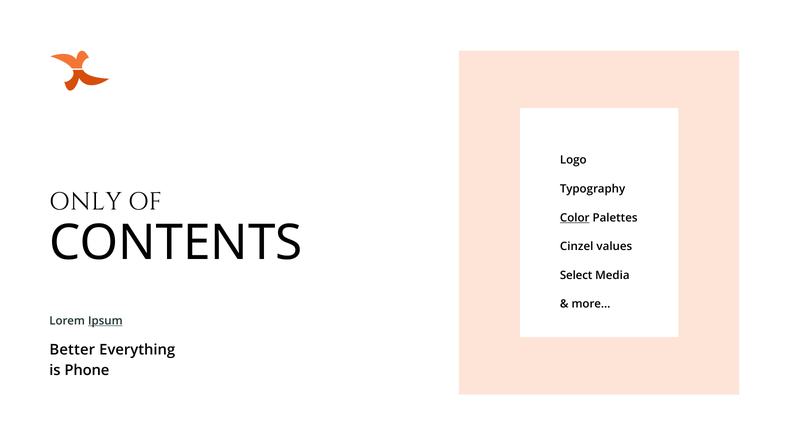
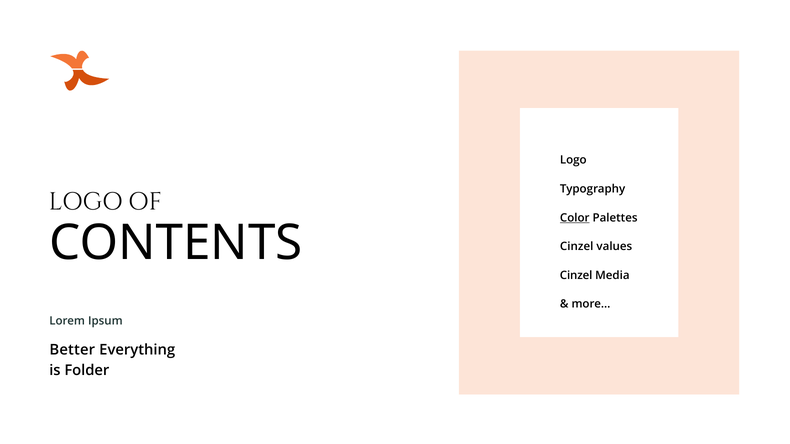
ONLY: ONLY -> LOGO (86, 202)
Select: Select -> Cinzel (576, 276)
Ipsum underline: present -> none (105, 321)
Phone: Phone -> Folder (87, 371)
